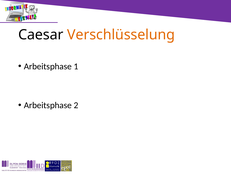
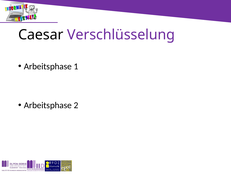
Verschlüsselung colour: orange -> purple (121, 35)
